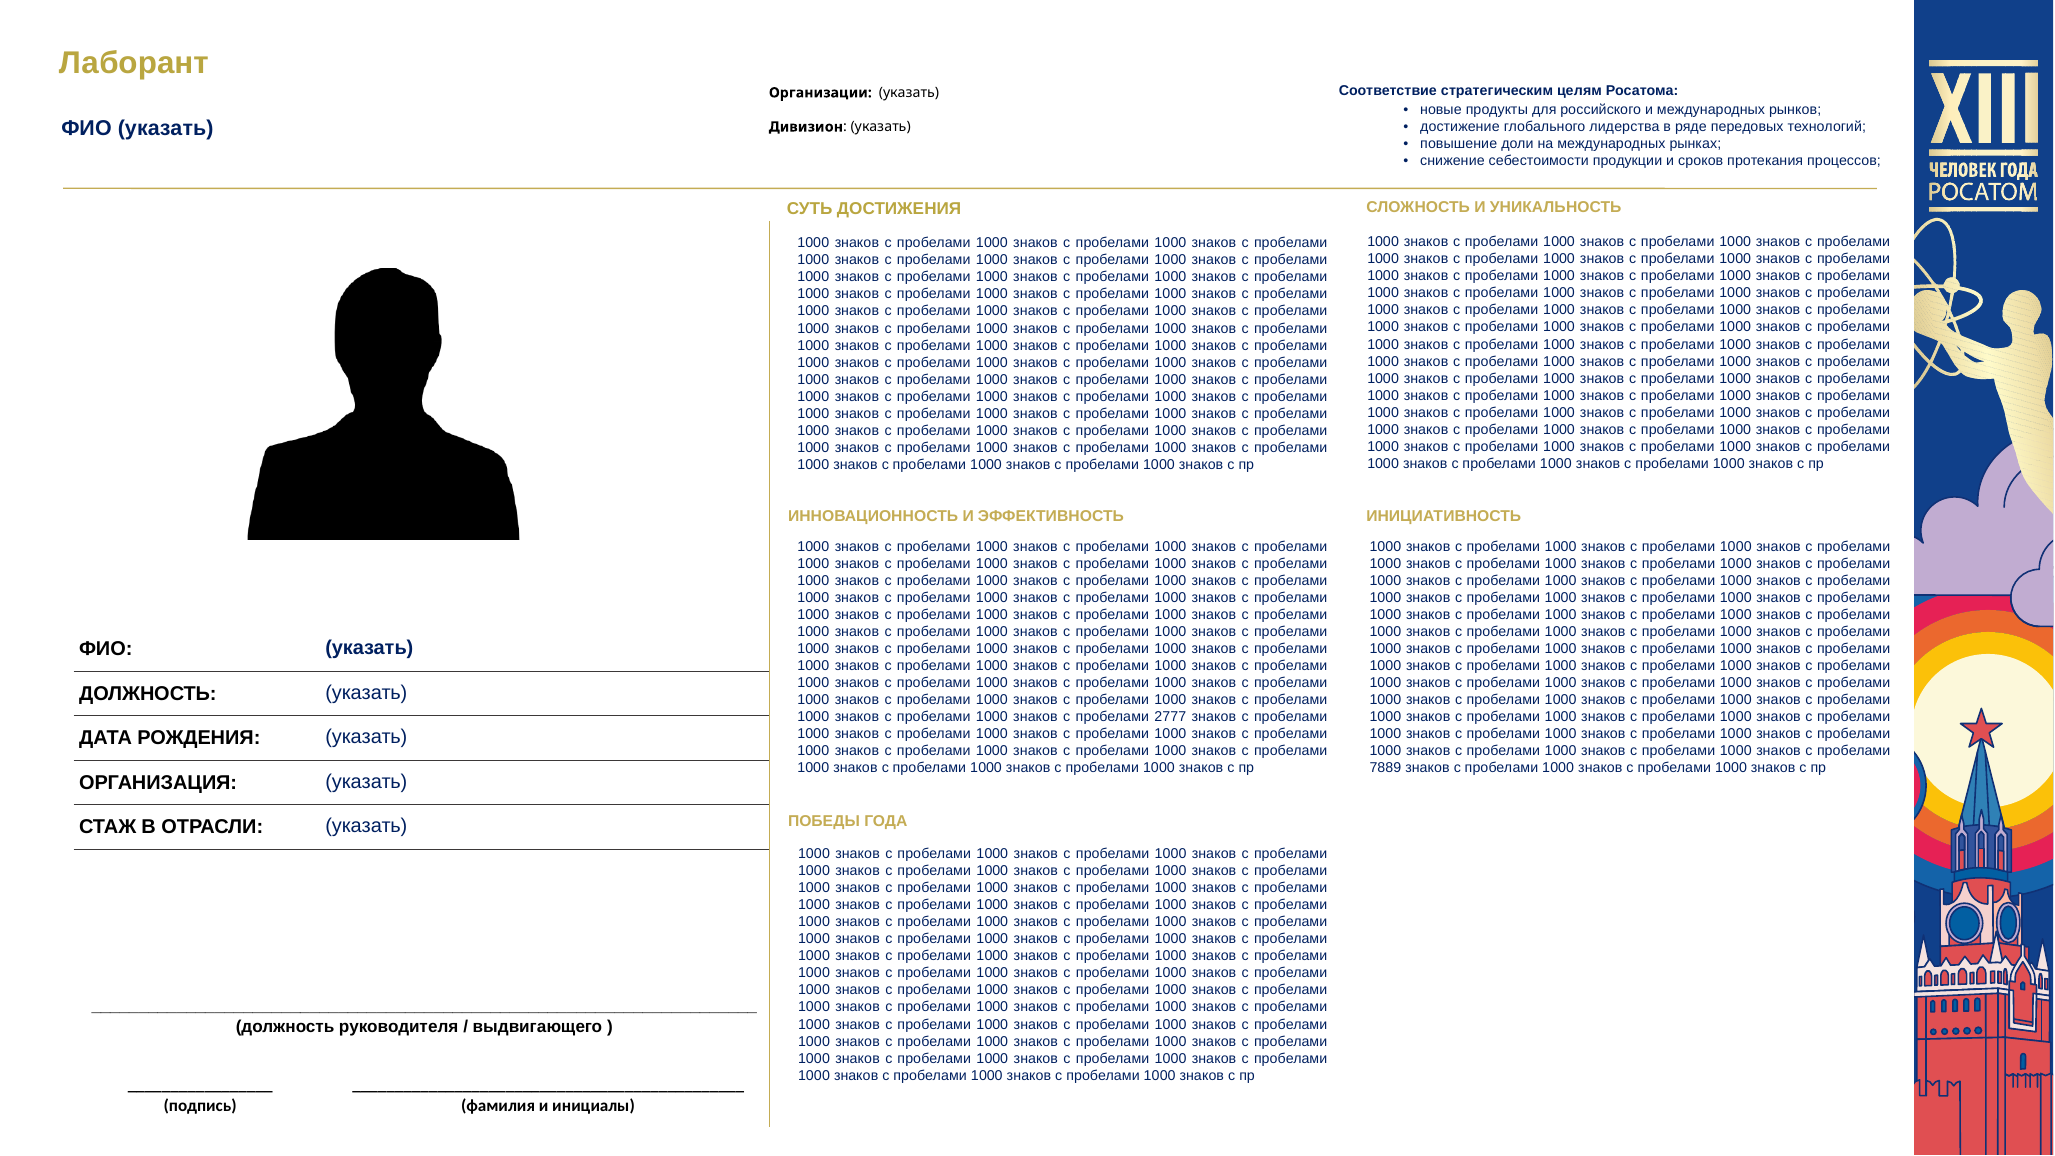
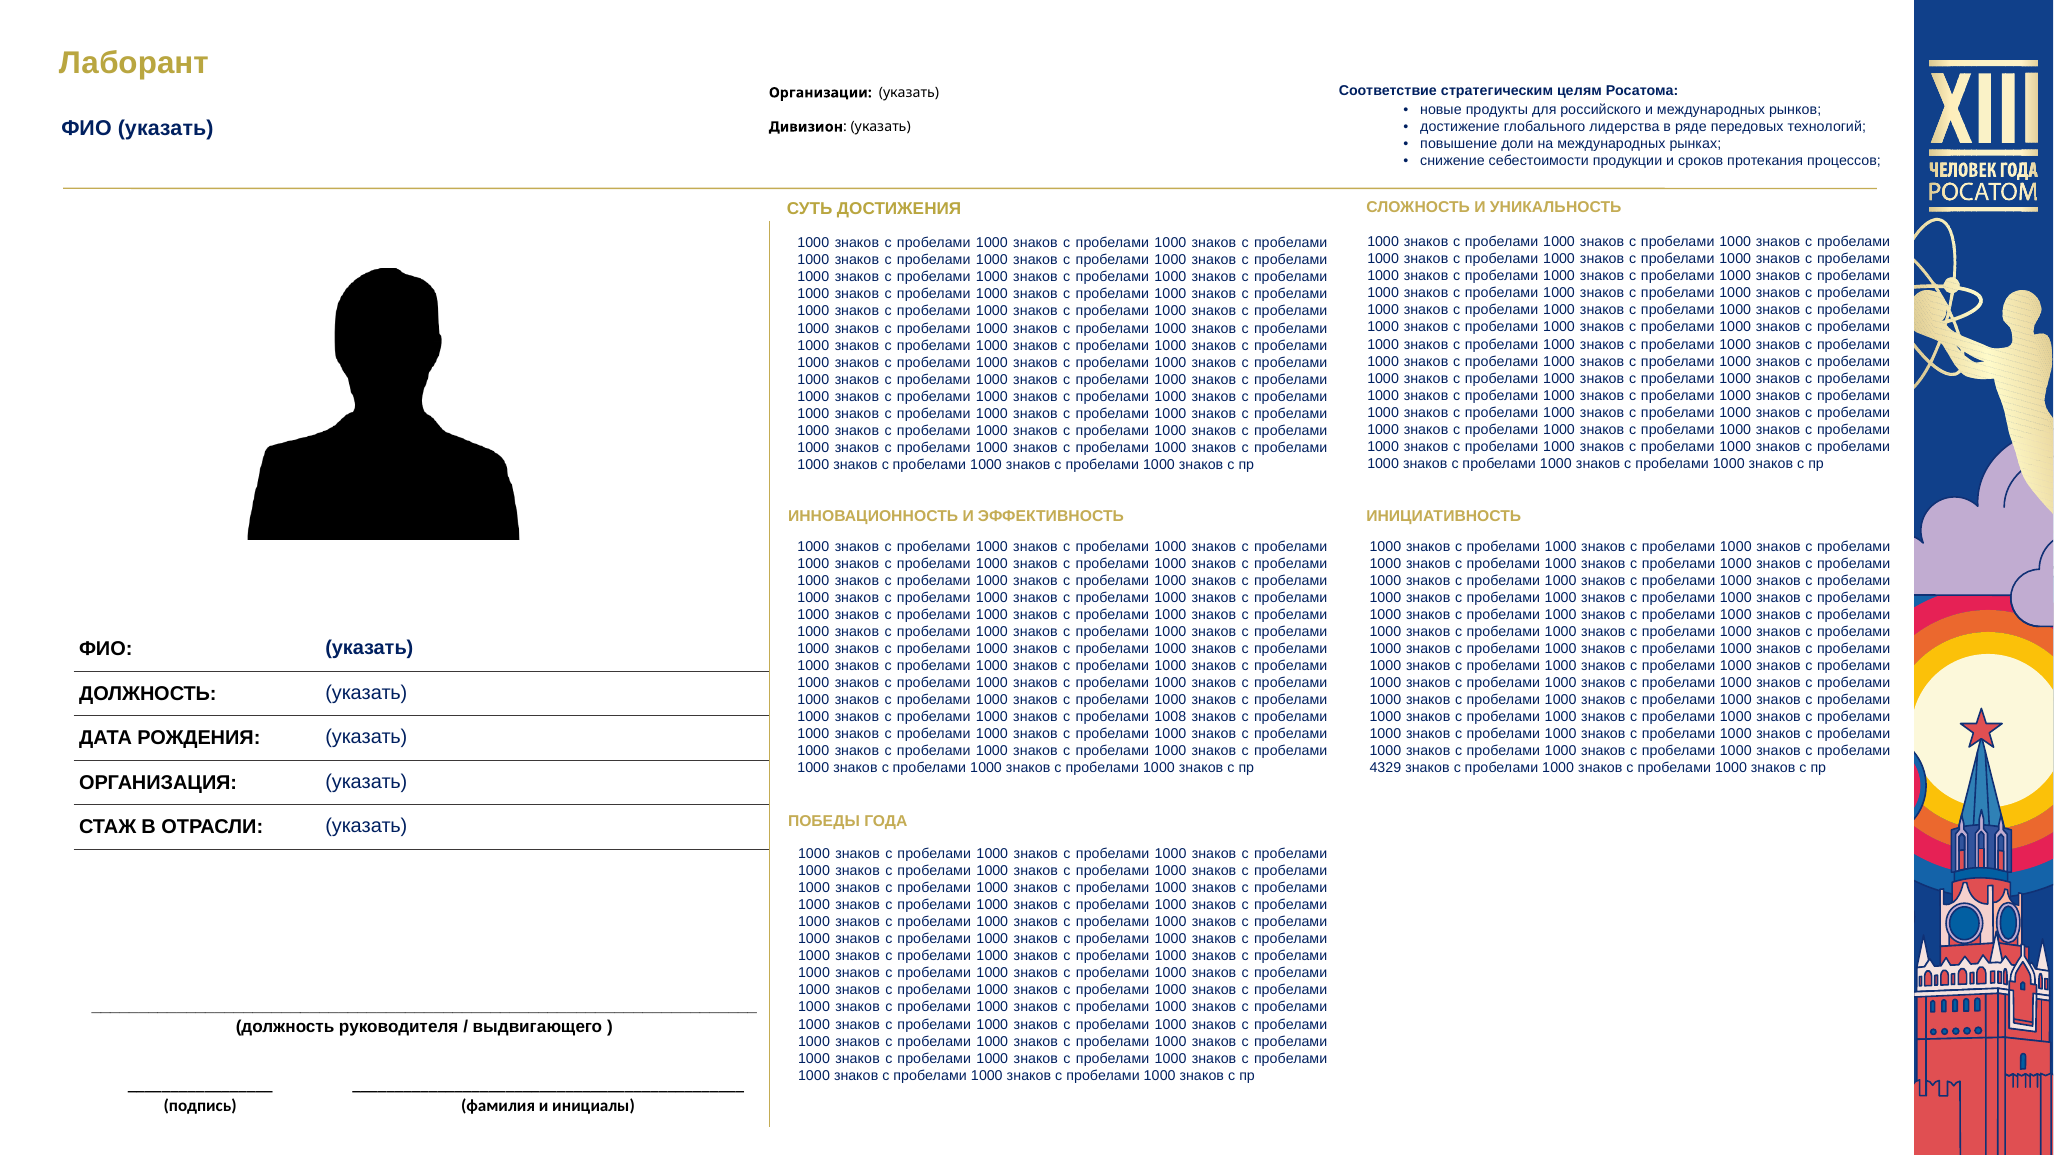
2777: 2777 -> 1008 (1170, 717)
7889: 7889 -> 4329 (1385, 768)
